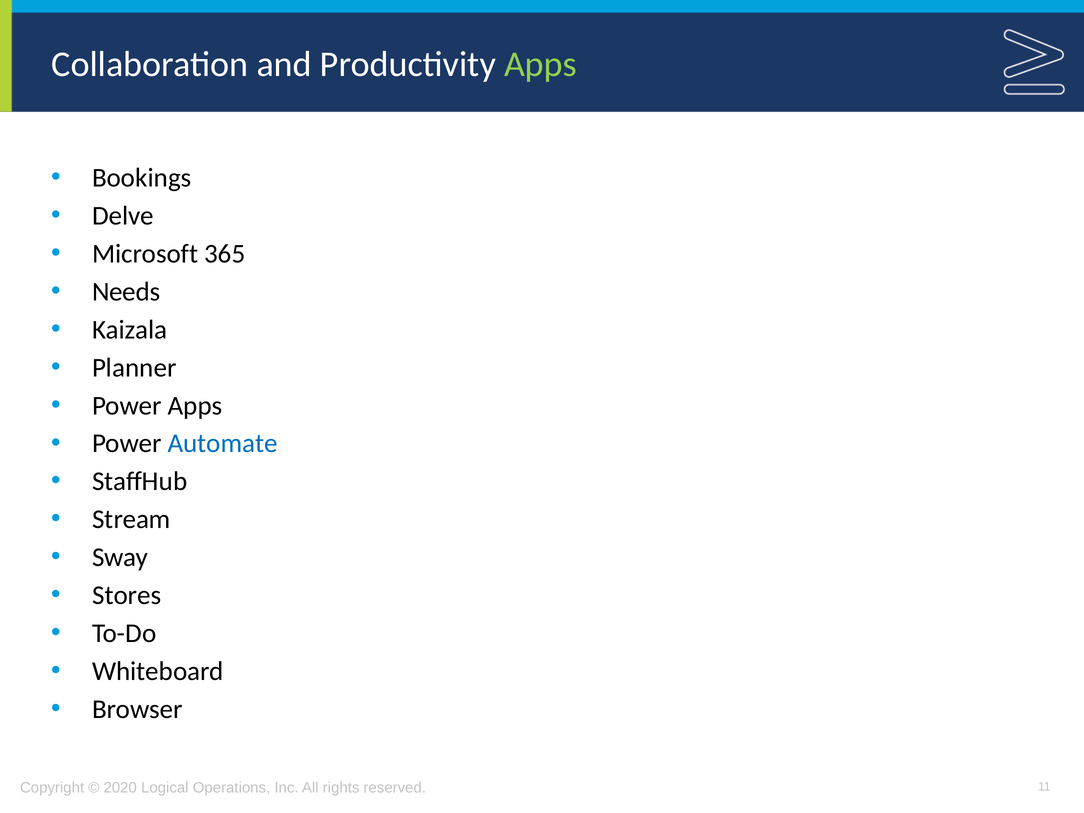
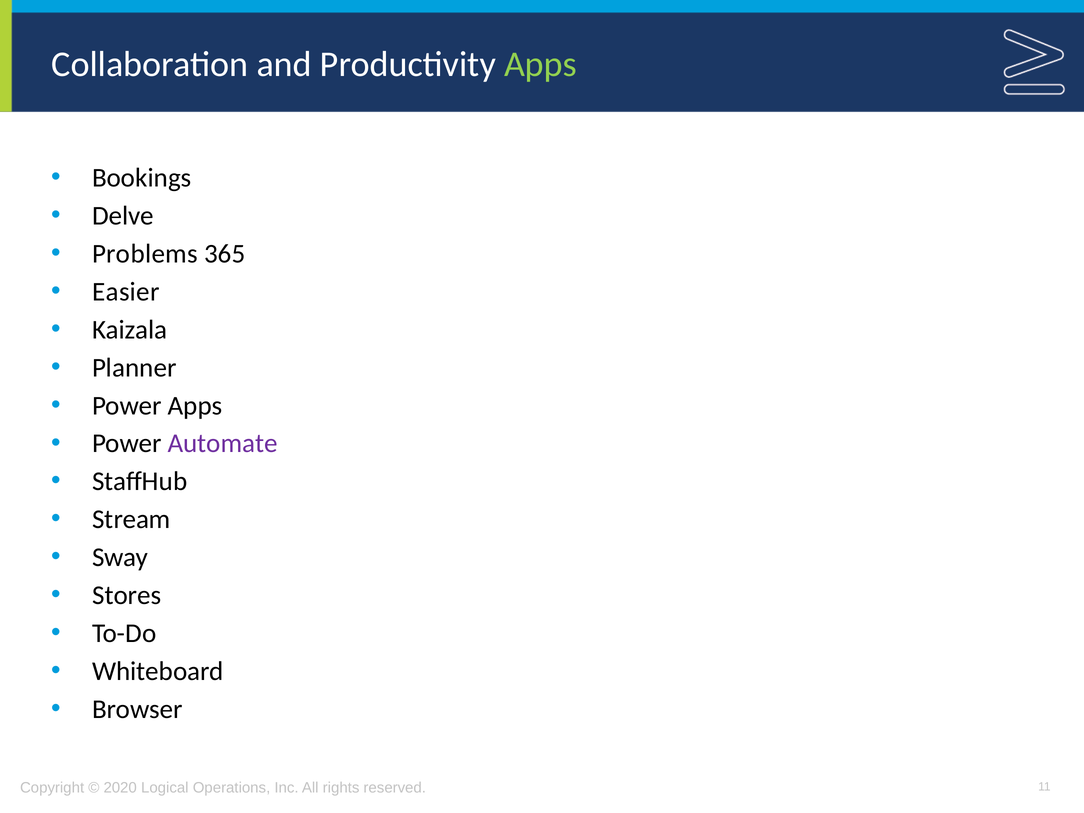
Microsoft: Microsoft -> Problems (145, 254)
Needs: Needs -> Easier (126, 292)
Automate colour: blue -> purple (223, 444)
